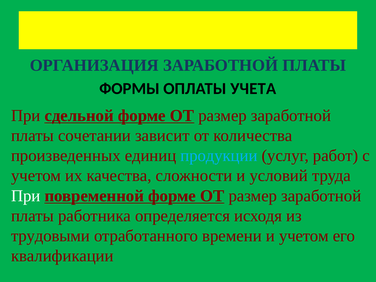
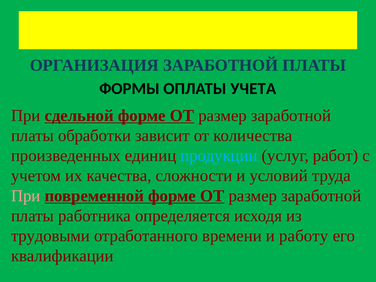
сочетании: сочетании -> обработки (95, 136)
При colour: white -> pink (26, 196)
и учетом: учетом -> работу (304, 236)
